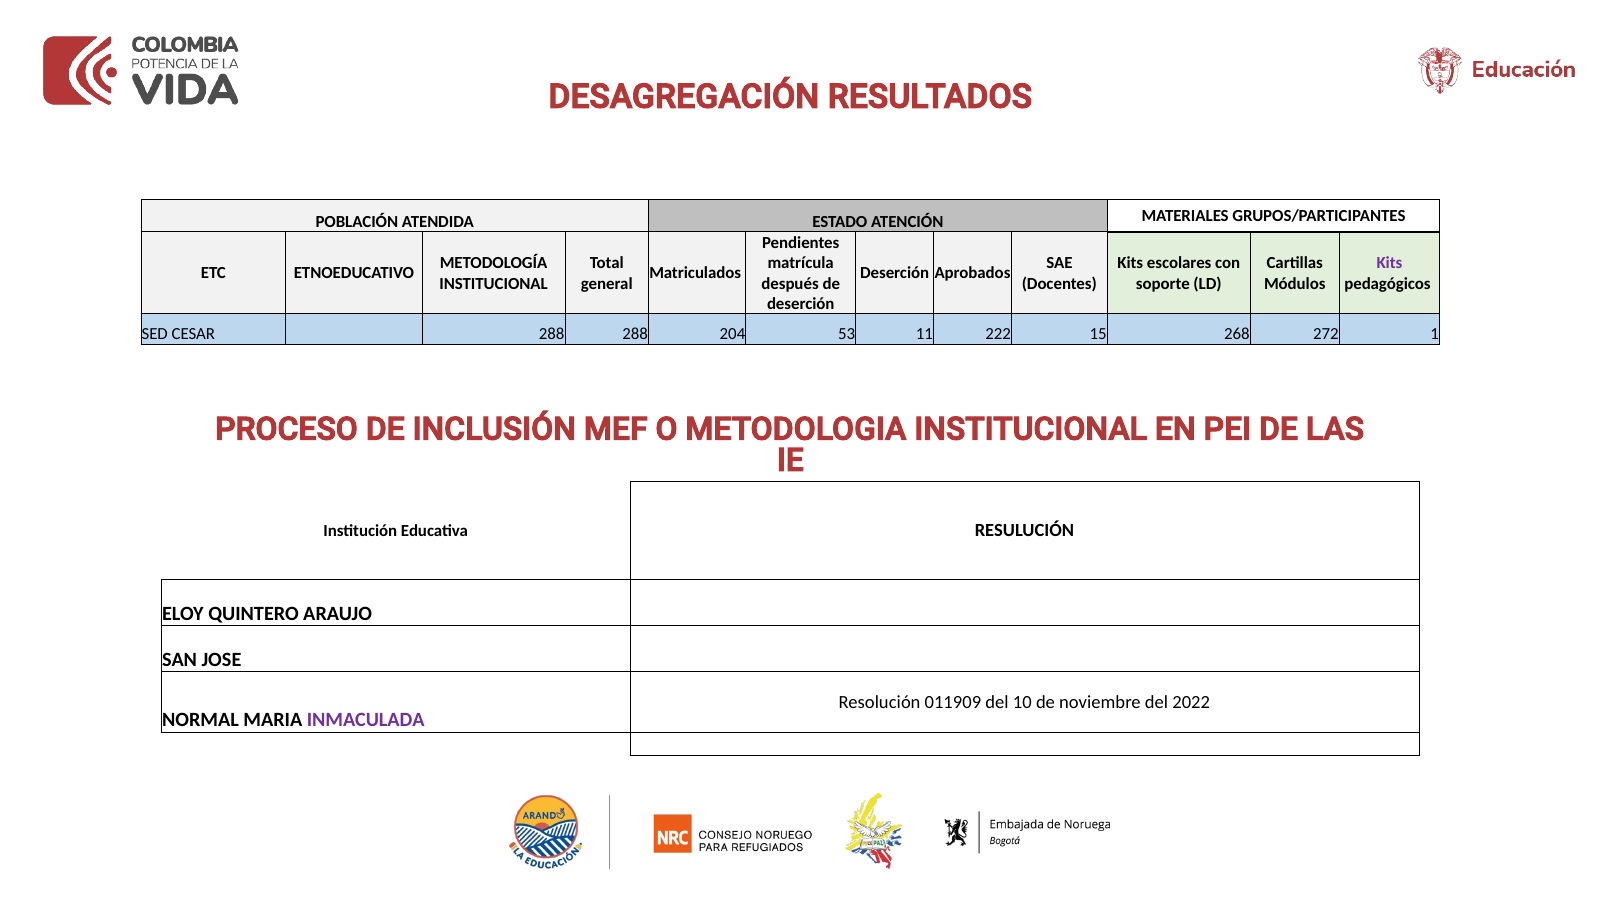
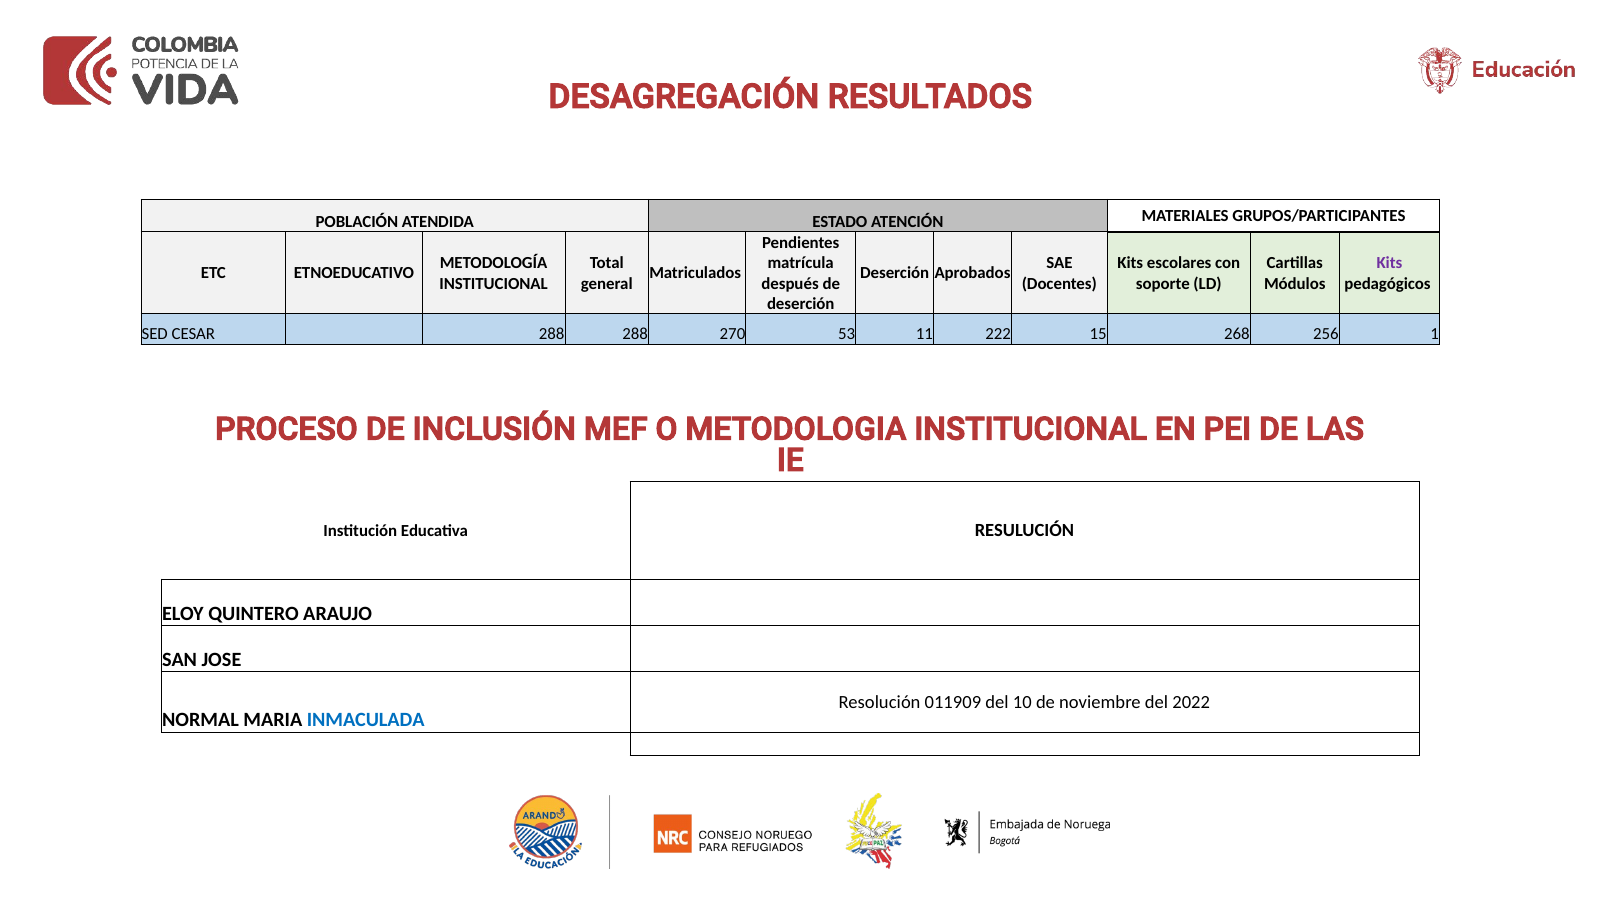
204: 204 -> 270 (732, 334)
272: 272 -> 256 (1326, 334)
INMACULADA colour: purple -> blue (366, 720)
